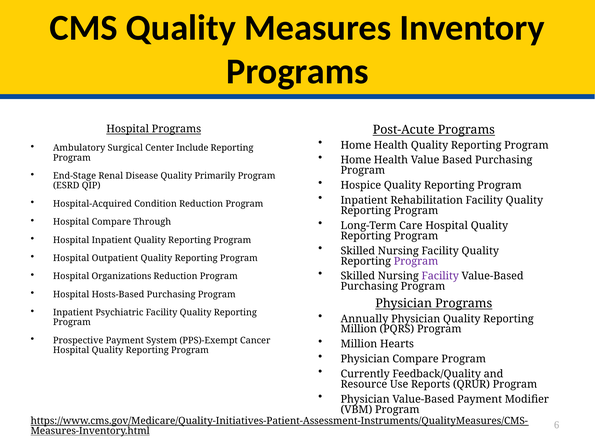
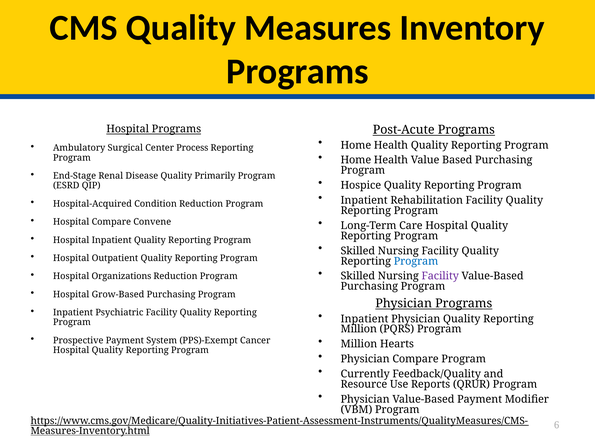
Include: Include -> Process (192, 148)
Through: Through -> Convene (152, 222)
Program colour: purple -> blue (416, 261)
Hosts-Based: Hosts-Based -> Grow-Based (118, 295)
Annually: Annually -> Inpatient (365, 319)
